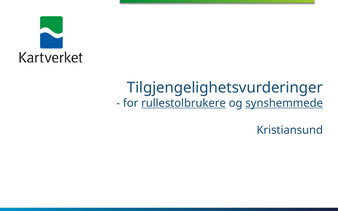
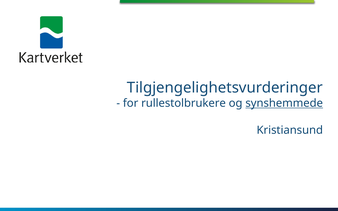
rullestolbrukere underline: present -> none (184, 103)
